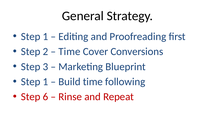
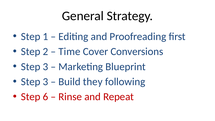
1: 1 -> 3 (46, 82)
Build time: time -> they (93, 82)
